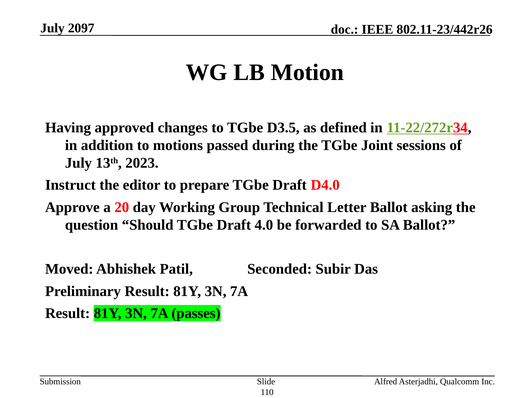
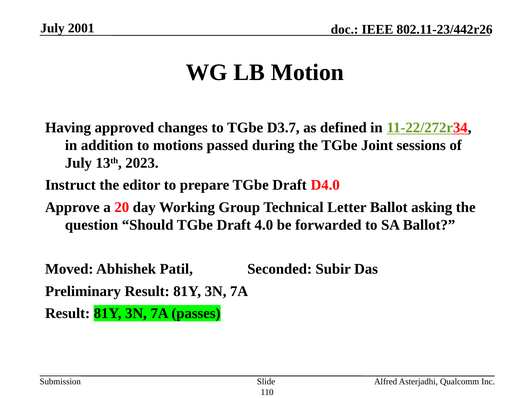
2097: 2097 -> 2001 (81, 28)
D3.5: D3.5 -> D3.7 (283, 127)
